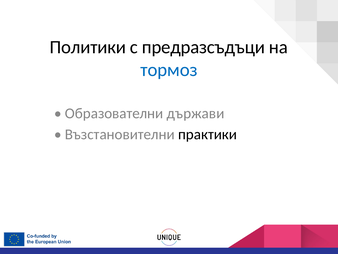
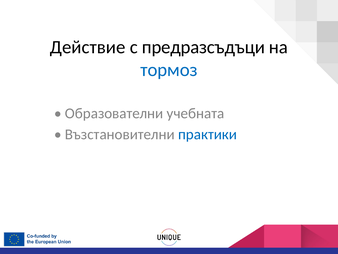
Политики: Политики -> Действие (88, 47)
държави: държави -> учебната (196, 113)
практики colour: black -> blue (208, 134)
